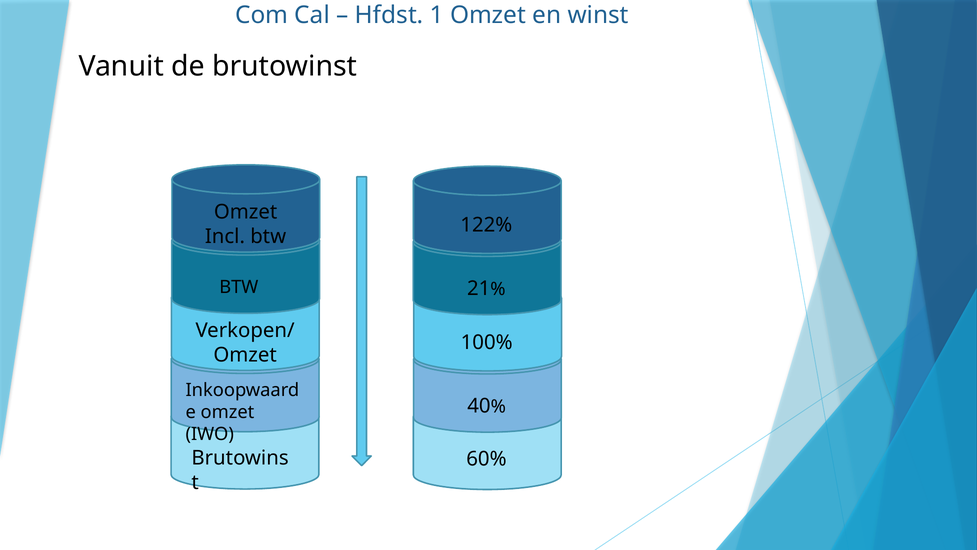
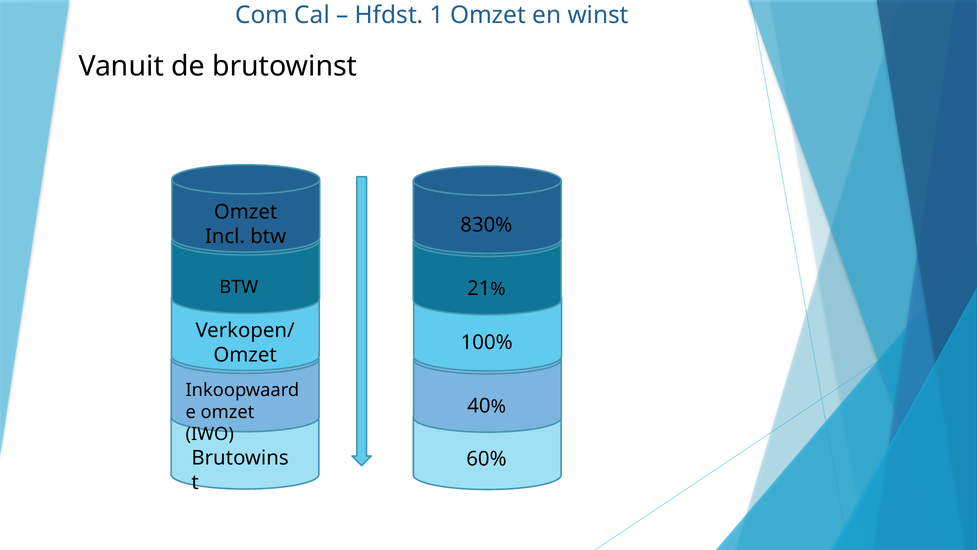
122%: 122% -> 830% (486, 225)
